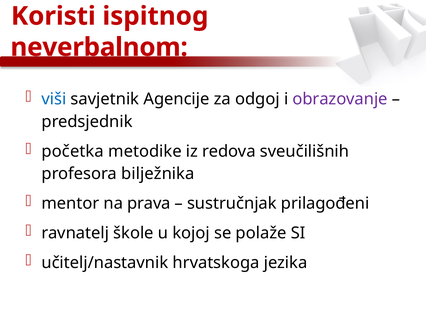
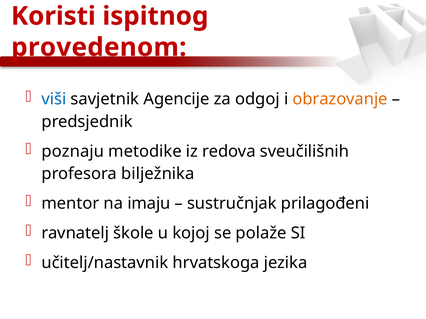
neverbalnom: neverbalnom -> provedenom (99, 47)
obrazovanje colour: purple -> orange (340, 99)
početka: početka -> poznaju (73, 151)
prava: prava -> imaju (149, 204)
